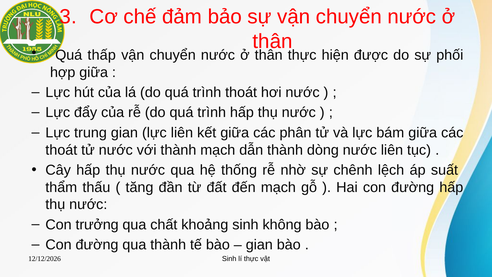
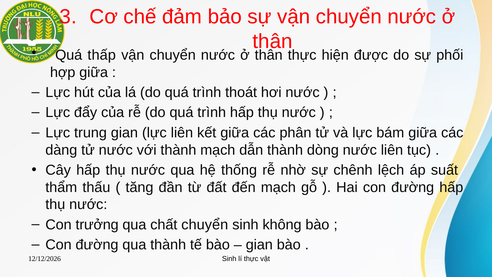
thoát: thoát -> dàng (61, 150)
chất khoảng: khoảng -> chuyển (205, 224)
